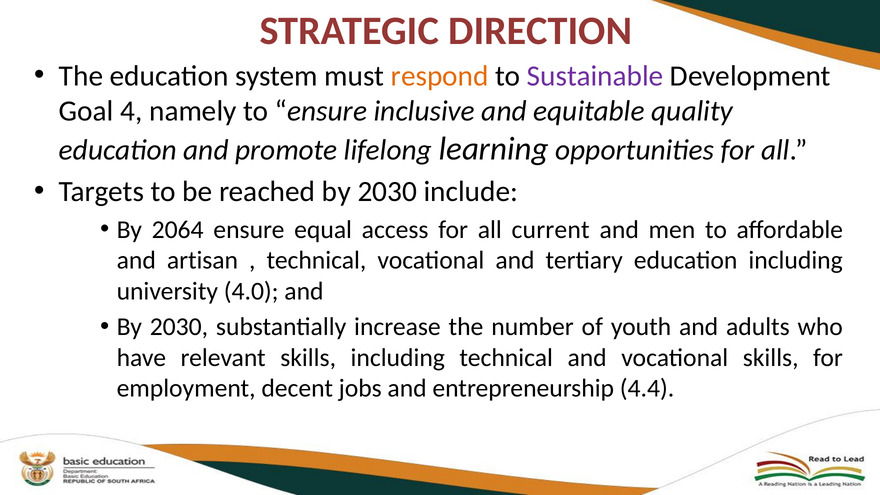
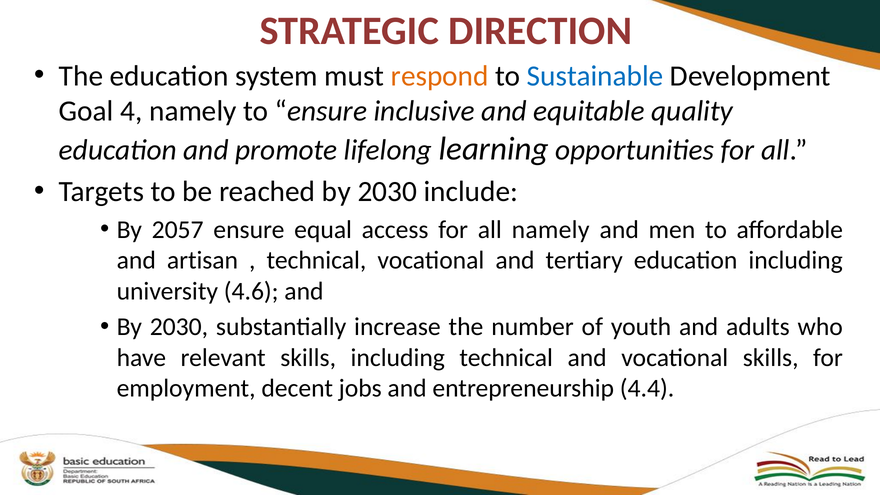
Sustainable colour: purple -> blue (595, 76)
2064: 2064 -> 2057 (178, 230)
all current: current -> namely (551, 230)
4.0: 4.0 -> 4.6 (251, 291)
